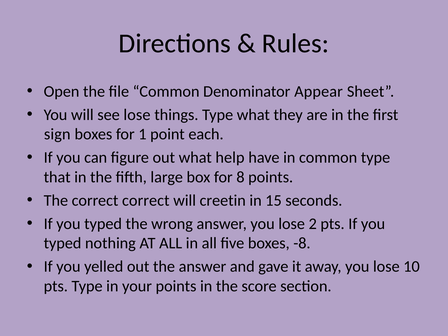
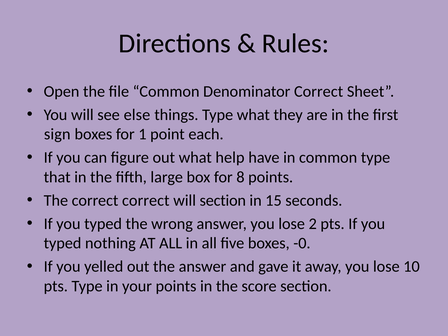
Denominator Appear: Appear -> Correct (319, 91)
see lose: lose -> else (137, 115)
will creetin: creetin -> section (223, 200)
-8: -8 -> -0 (302, 243)
